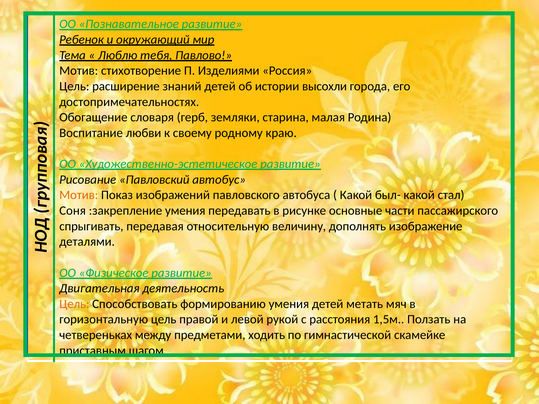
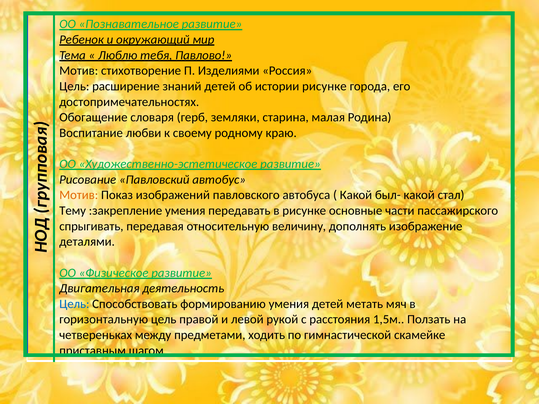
истории высохли: высохли -> рисунке (324, 86)
Соня: Соня -> Тему (73, 211)
Цель colour: orange -> blue (74, 304)
